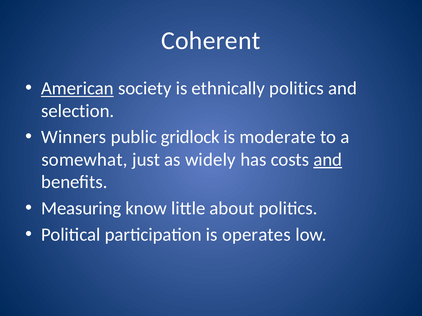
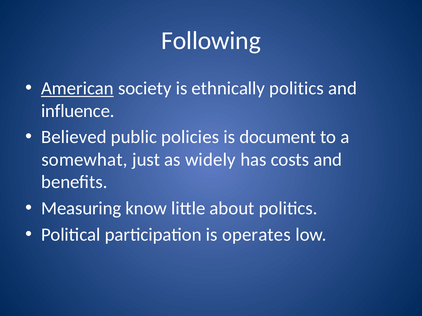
Coherent: Coherent -> Following (211, 41)
selection: selection -> influence (78, 111)
Winners: Winners -> Believed (74, 137)
gridlock: gridlock -> policies (190, 137)
moderate: moderate -> document (278, 137)
and underline: present -> none (328, 160)
